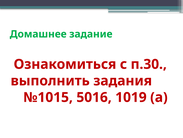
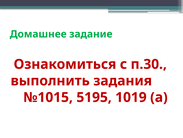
5016: 5016 -> 5195 (94, 97)
